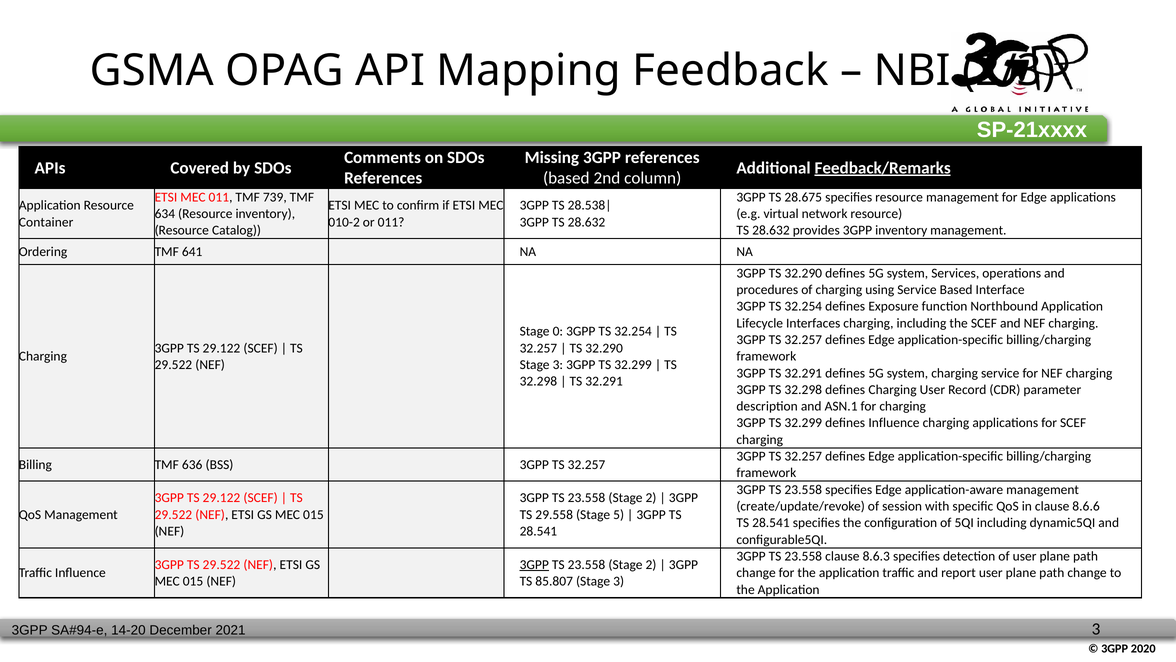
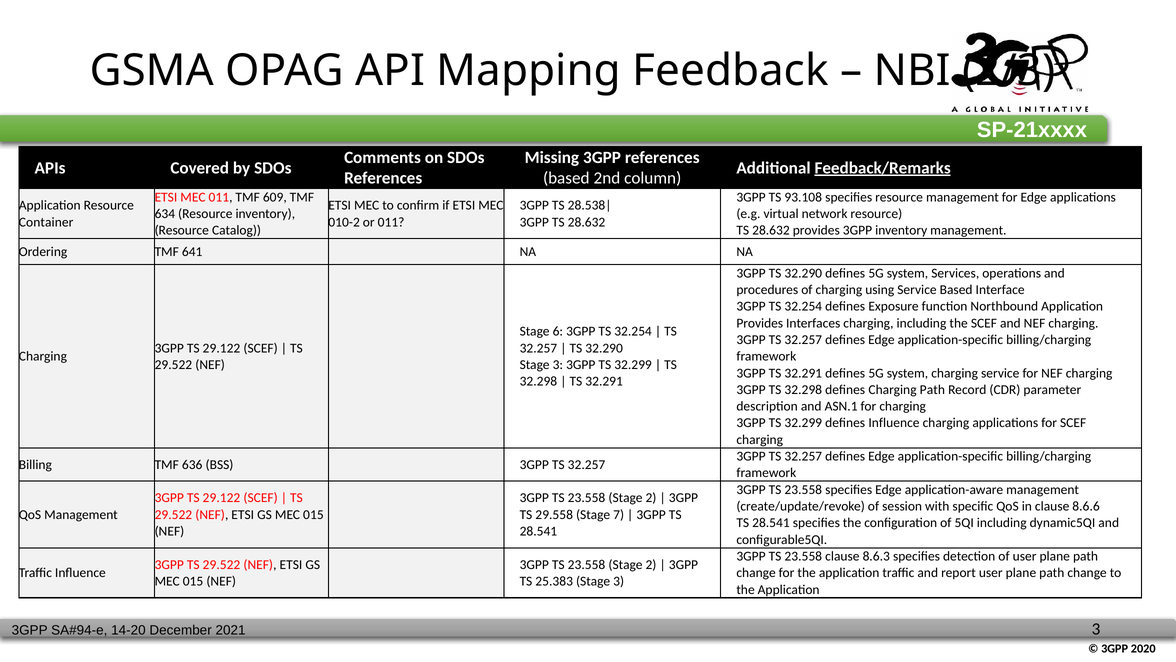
739: 739 -> 609 (275, 197)
28.675: 28.675 -> 93.108 (803, 197)
Lifecycle: Lifecycle -> Provides (760, 323)
0: 0 -> 6 (558, 331)
Charging User: User -> Path (932, 389)
5: 5 -> 7 (619, 514)
3GPP underline: present -> none (534, 564)
85.807: 85.807 -> 25.383 (554, 581)
